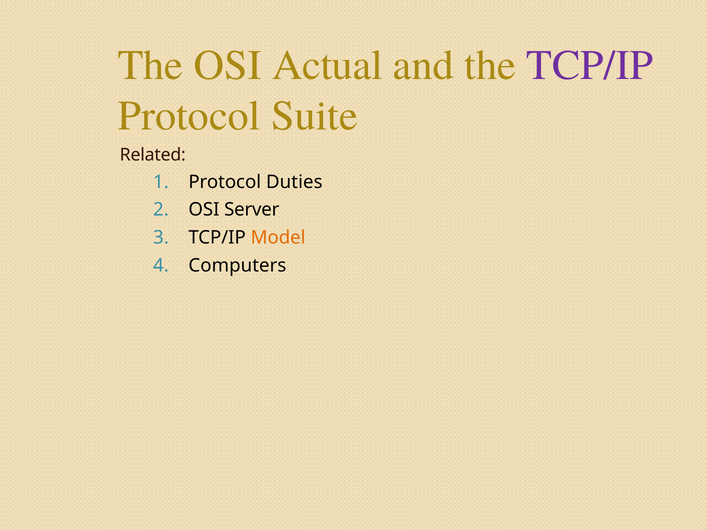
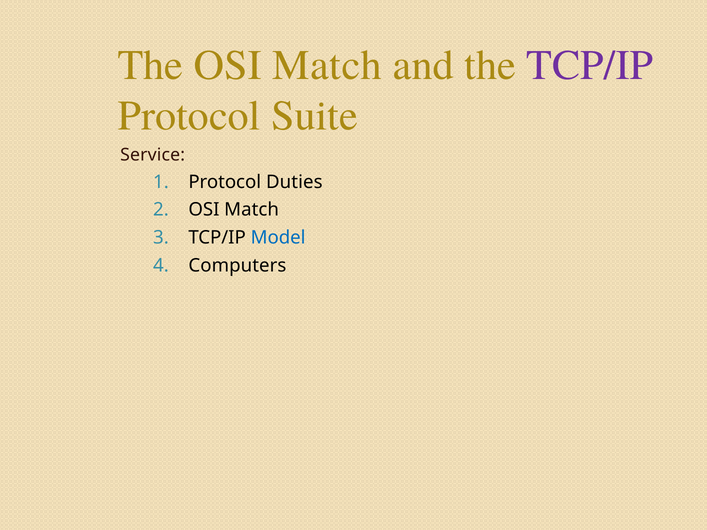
The OSI Actual: Actual -> Match (327, 65)
Related: Related -> Service (153, 155)
Server: Server -> Match (252, 210)
Model colour: orange -> blue (278, 238)
